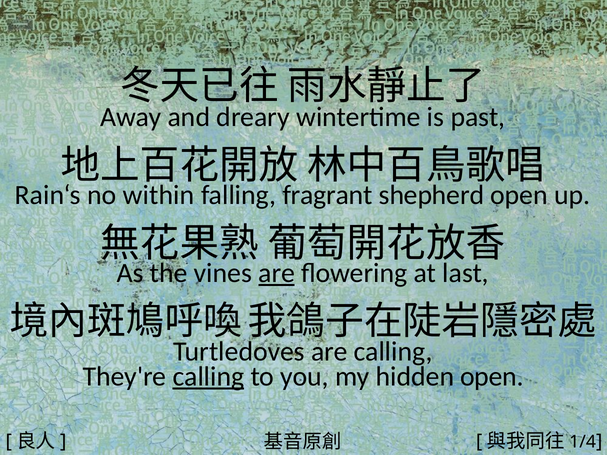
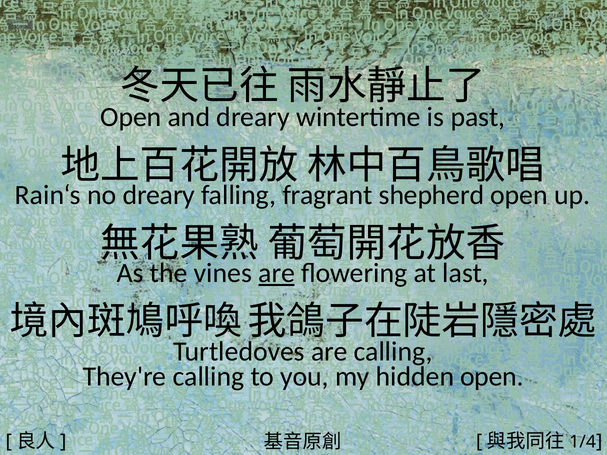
Away: Away -> Open (131, 117)
no within: within -> dreary (159, 195)
calling underline: present -> none (208, 377)
